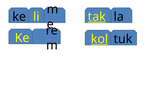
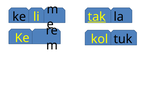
kol underline: present -> none (99, 39)
